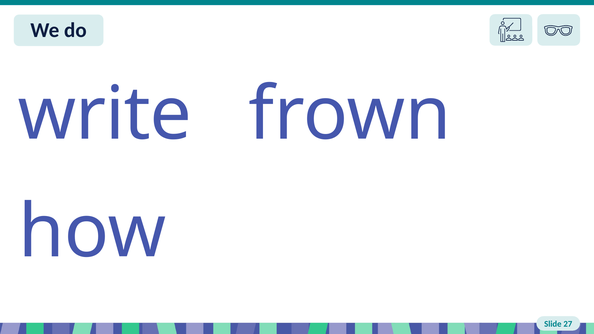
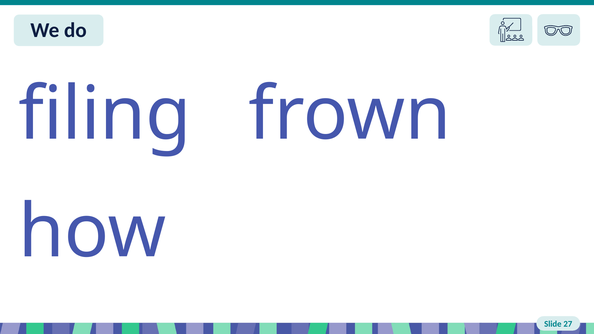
write: write -> filing (105, 114)
